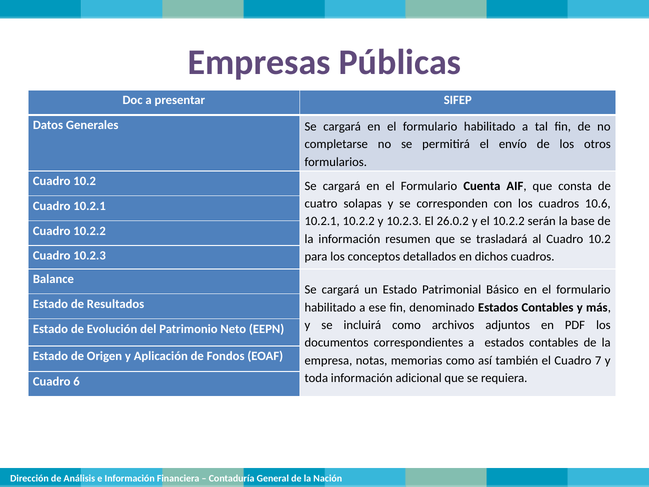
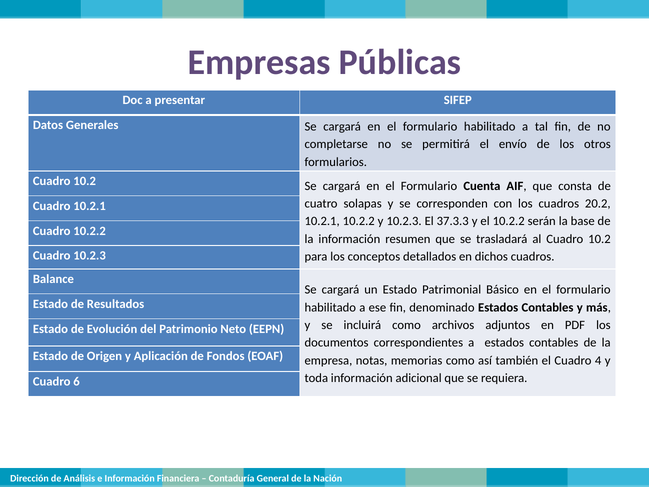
10.6: 10.6 -> 20.2 (598, 203)
26.0.2: 26.0.2 -> 37.3.3 (453, 221)
7: 7 -> 4 (598, 360)
